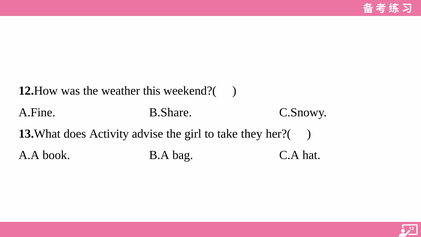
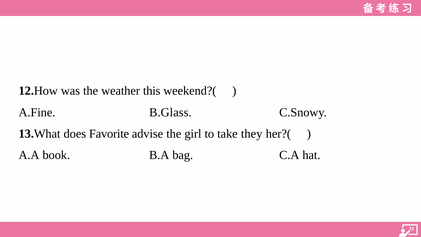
B.Share: B.Share -> B.Glass (170, 112)
Activity: Activity -> Favorite (109, 134)
